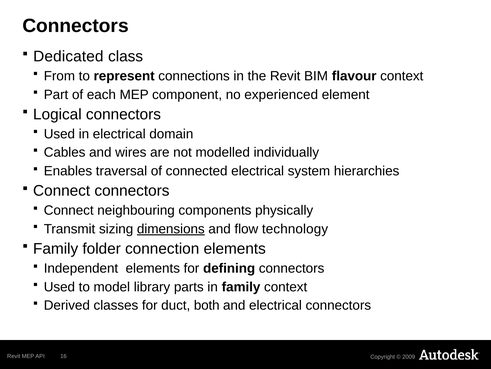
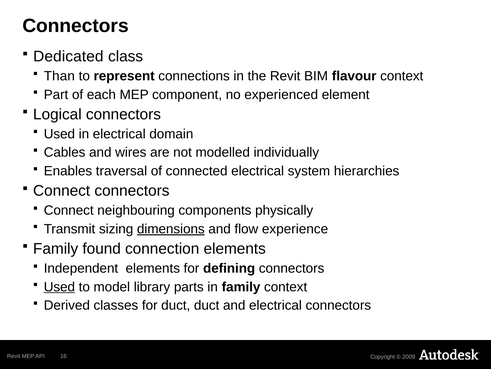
From: From -> Than (59, 76)
technology: technology -> experience (295, 228)
folder: folder -> found (102, 248)
Used underline: none -> present (59, 286)
duct both: both -> duct (207, 305)
